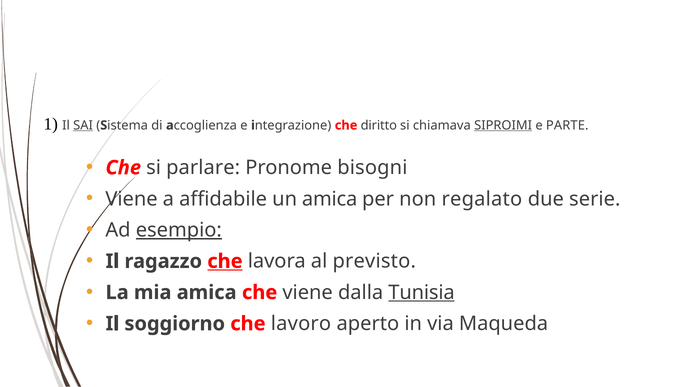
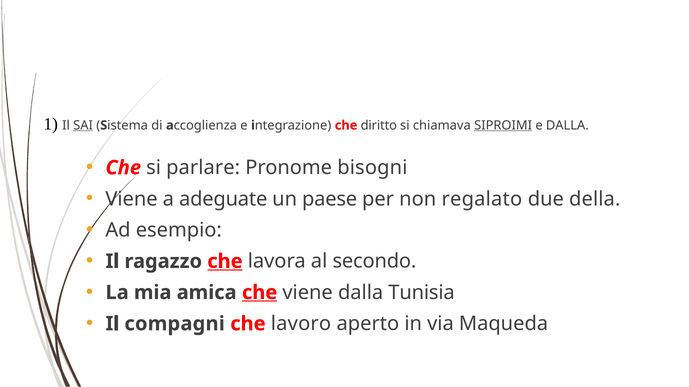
e PARTE: PARTE -> DALLA (567, 125)
affidabile: affidabile -> adeguate (223, 199)
un amica: amica -> paese (330, 199)
serie: serie -> della (595, 199)
esempio underline: present -> none (179, 230)
previsto: previsto -> secondo (374, 262)
che underline: none -> present (260, 293)
Tunisia underline: present -> none (422, 293)
soggiorno: soggiorno -> compagni (175, 324)
